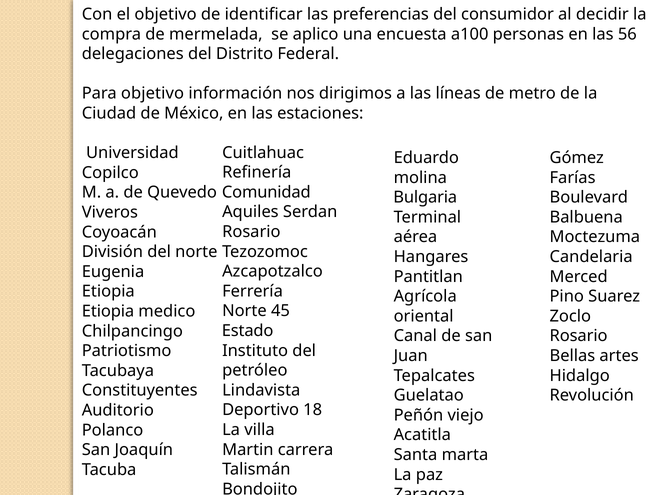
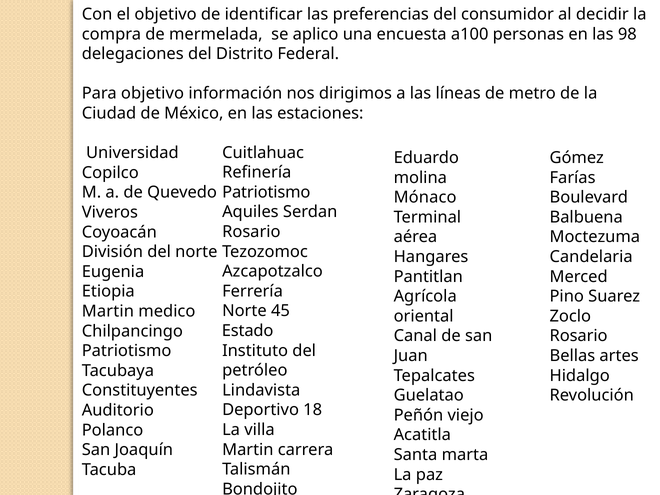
56: 56 -> 98 (627, 34)
Comunidad: Comunidad -> Patriotismo (266, 192)
Bulgaria: Bulgaria -> Mónaco (425, 197)
Etiopia: Etiopia -> Martin (108, 311)
